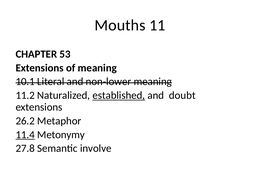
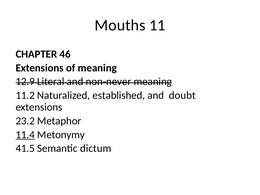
53: 53 -> 46 (65, 54)
10.1: 10.1 -> 12.9 (25, 82)
non-lower: non-lower -> non-never (108, 82)
established underline: present -> none (119, 95)
26.2: 26.2 -> 23.2 (25, 121)
27.8: 27.8 -> 41.5 (25, 148)
involve: involve -> dictum (96, 148)
